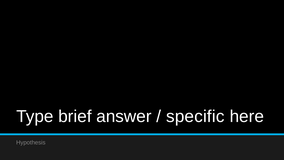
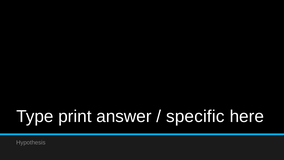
brief: brief -> print (75, 116)
